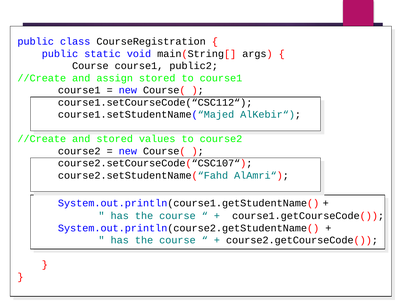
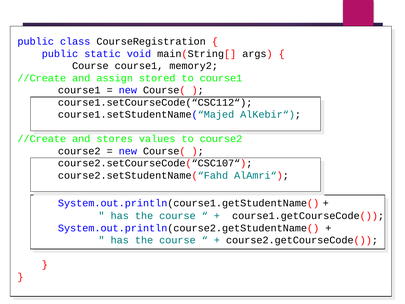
public2: public2 -> memory2 (194, 66)
and stored: stored -> stores (115, 139)
